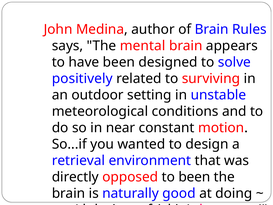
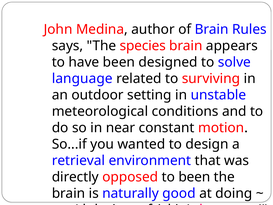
mental: mental -> species (143, 46)
positively: positively -> language (82, 79)
